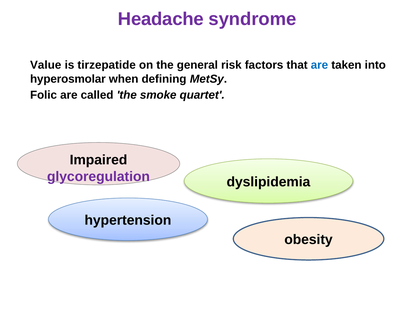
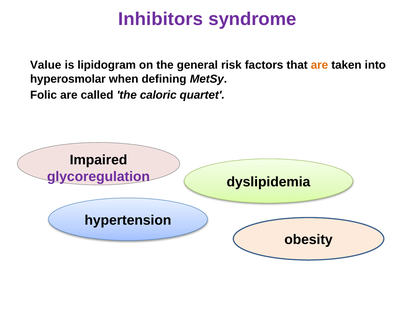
Headache: Headache -> Inhibitors (161, 19)
tirzepatide: tirzepatide -> lipidogram (107, 65)
are colour: blue -> orange (319, 65)
smoke: smoke -> caloric (158, 95)
